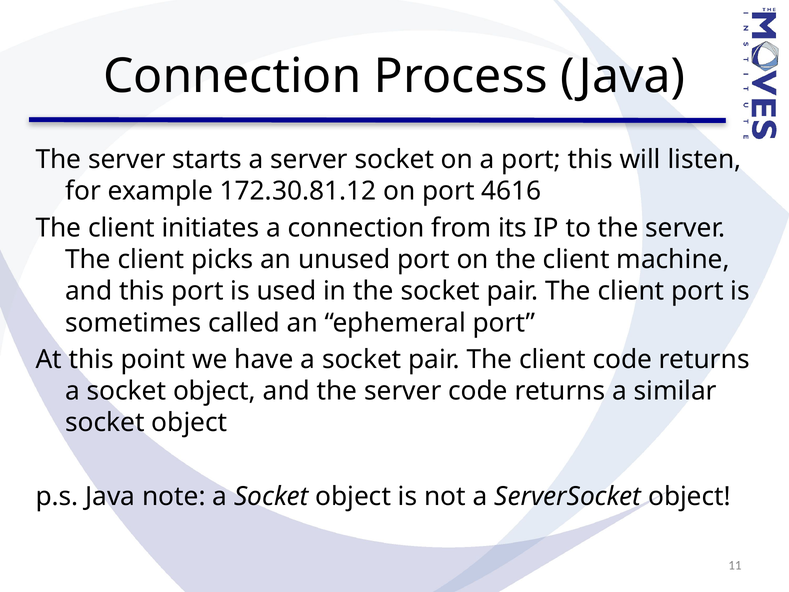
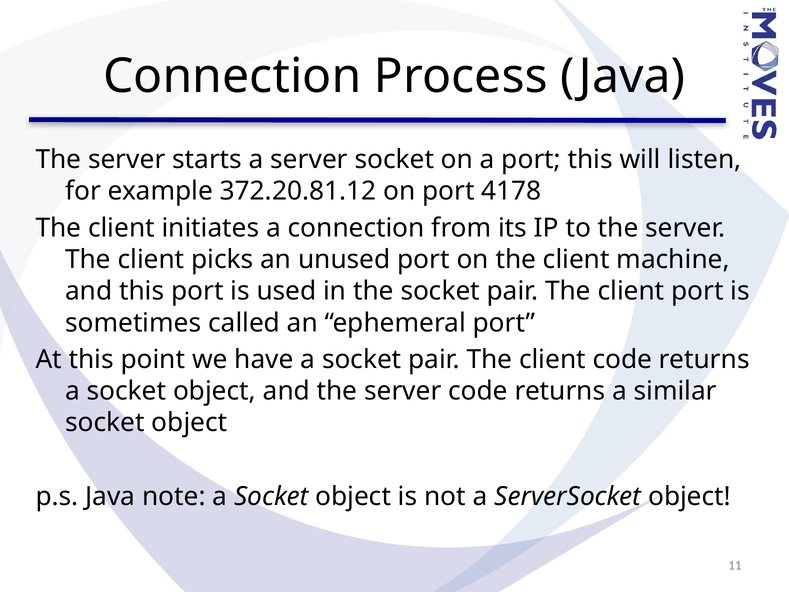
172.30.81.12: 172.30.81.12 -> 372.20.81.12 (298, 191)
4616: 4616 -> 4178 (511, 191)
